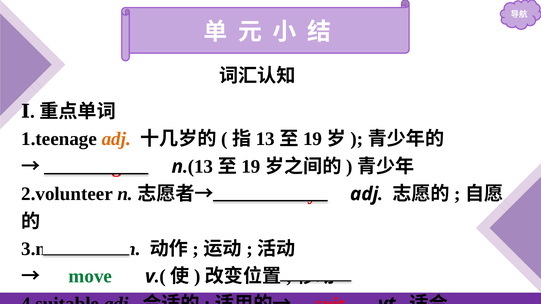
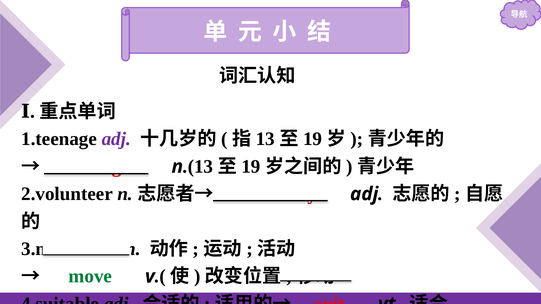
adj colour: orange -> purple (116, 139)
